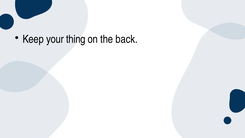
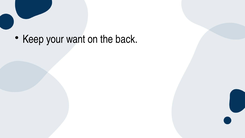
thing: thing -> want (76, 39)
